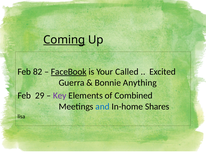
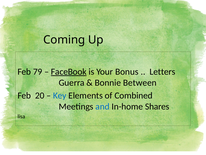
Coming underline: present -> none (64, 40)
82: 82 -> 79 (38, 71)
Called: Called -> Bonus (127, 71)
Excited: Excited -> Letters (162, 71)
Anything: Anything -> Between (140, 82)
29: 29 -> 20 (40, 95)
Key colour: purple -> blue (60, 95)
